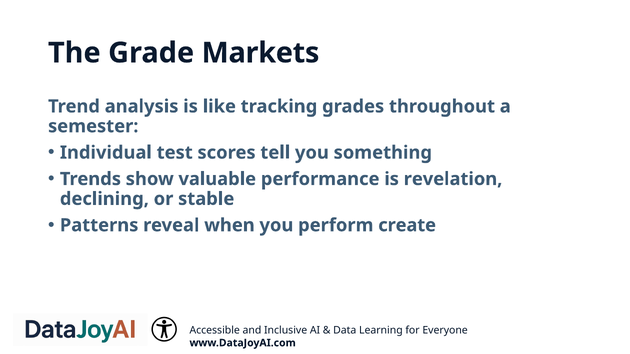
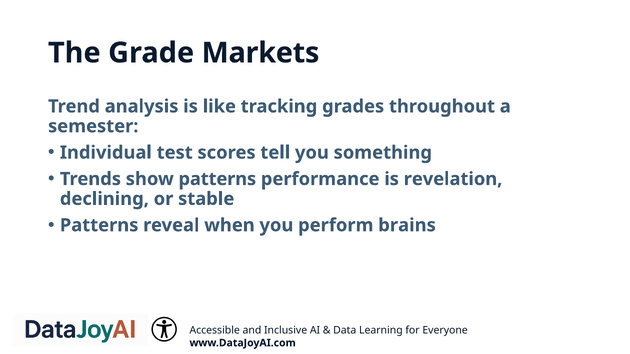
show valuable: valuable -> patterns (217, 179)
create: create -> brains (407, 225)
